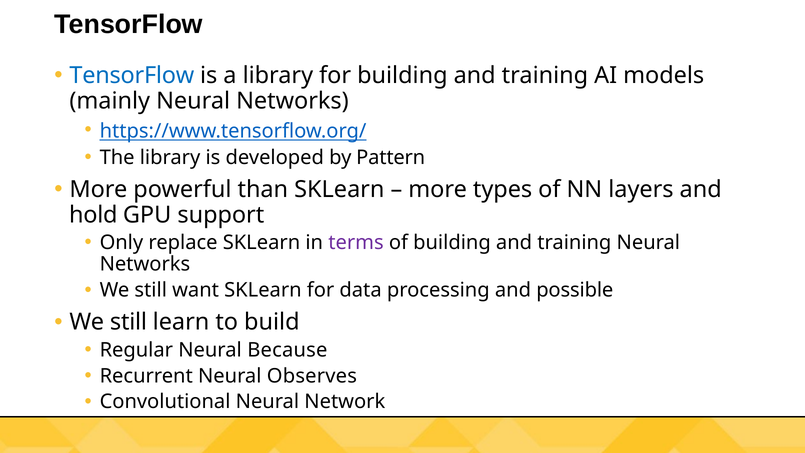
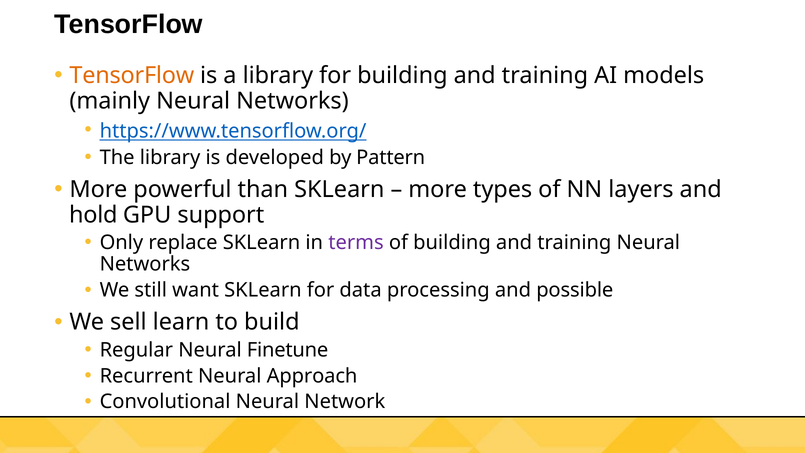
TensorFlow colour: blue -> orange (132, 75)
still: still -> sell (128, 322)
Because: Because -> Finetune (288, 350)
Observes: Observes -> Approach (312, 376)
